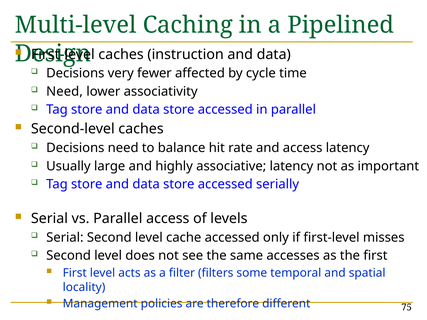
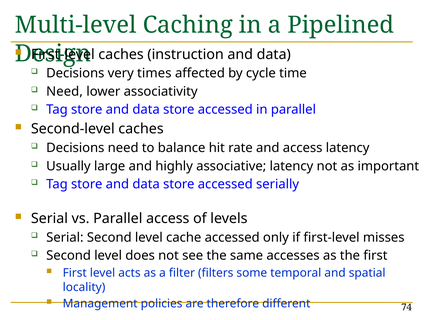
fewer: fewer -> times (154, 73)
75: 75 -> 74 (407, 308)
